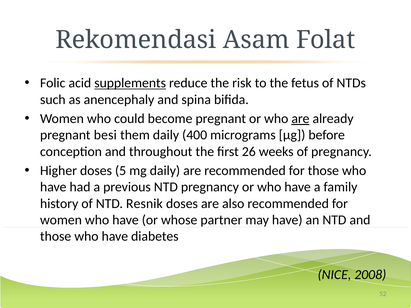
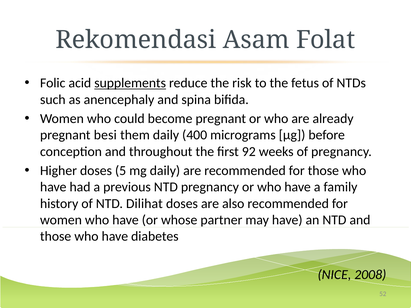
are underline: present -> none (300, 119)
26: 26 -> 92 (249, 152)
Resnik: Resnik -> Dilihat (144, 204)
